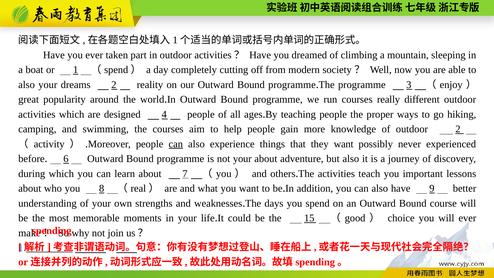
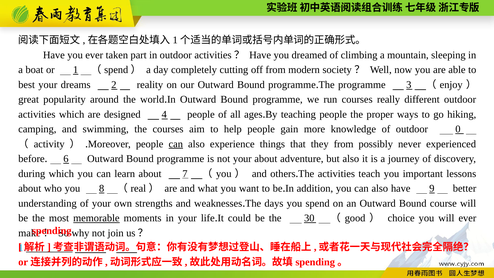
also: also -> best (27, 85)
outdoor 2: 2 -> 0 (458, 129)
they want: want -> from (344, 144)
memorable underline: none -> present (96, 218)
15: 15 -> 30 (309, 218)
